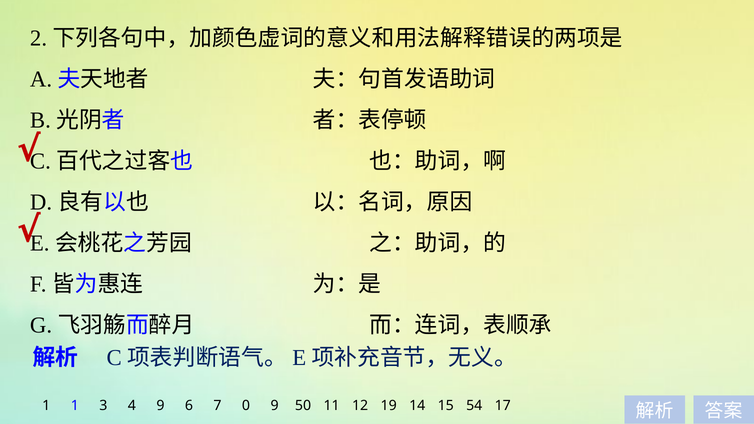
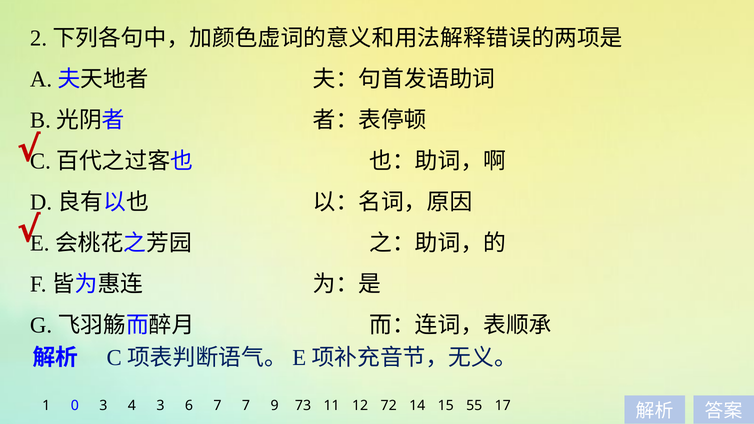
1 1: 1 -> 0 (75, 406)
4 9: 9 -> 3 (160, 406)
7 0: 0 -> 7 (246, 406)
50: 50 -> 73 (303, 406)
19: 19 -> 72 (389, 406)
54: 54 -> 55 (474, 406)
